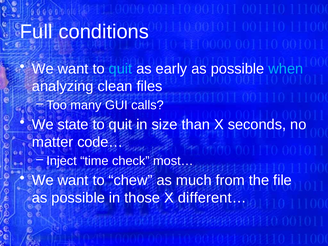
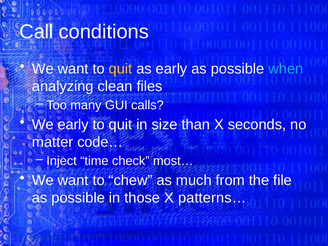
Full: Full -> Call (36, 32)
quit colour: light blue -> yellow (120, 69)
We state: state -> early (73, 125)
different…: different… -> patterns… (212, 198)
